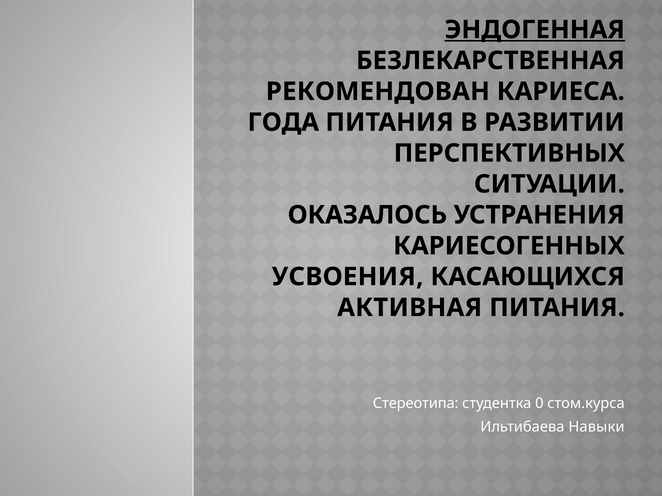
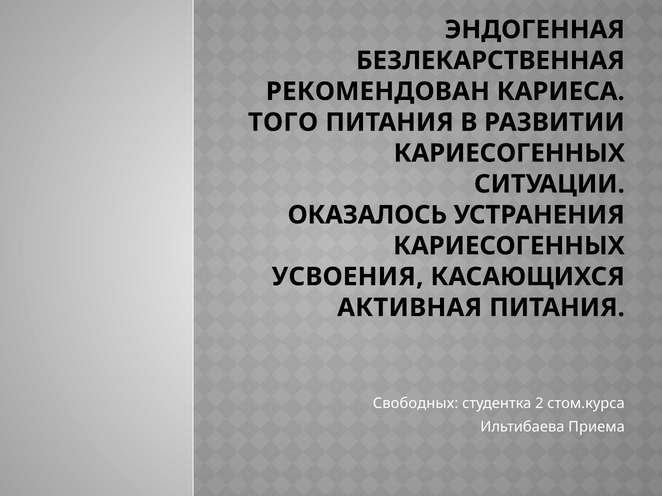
ЭНДОГЕННАЯ underline: present -> none (535, 30)
ГОДА: ГОДА -> ТОГО (283, 122)
ПЕРСПЕКТИВНЫХ: ПЕРСПЕКТИВНЫХ -> КАРИЕСОГЕННЫХ (509, 153)
Стереотипа: Стереотипа -> Свободных (416, 404)
0: 0 -> 2 (539, 404)
Навыки: Навыки -> Приема (597, 427)
